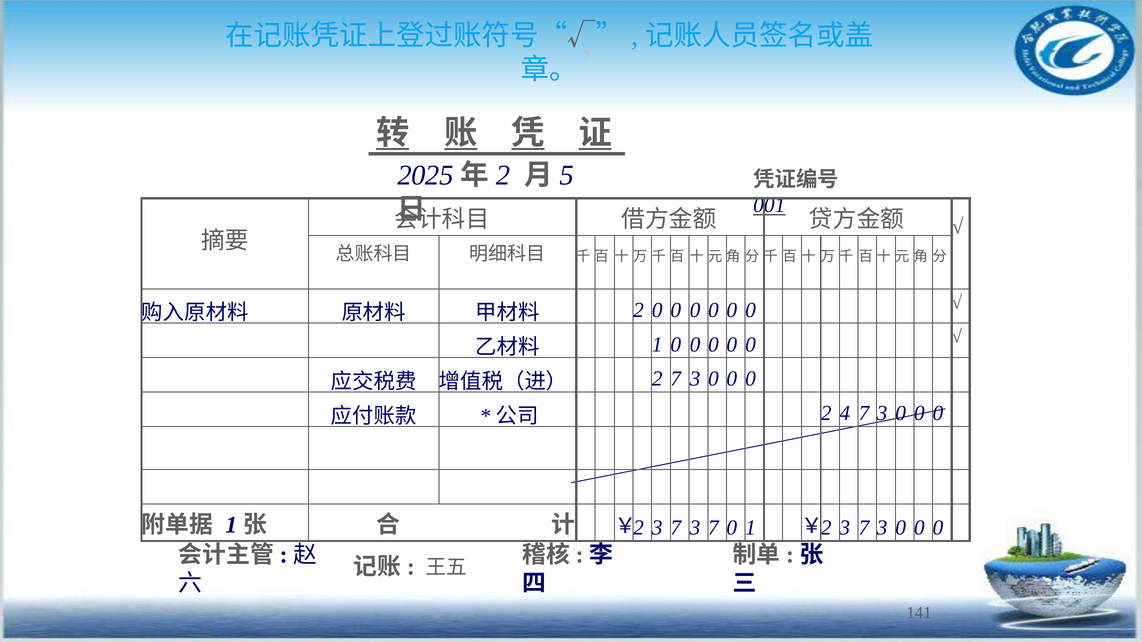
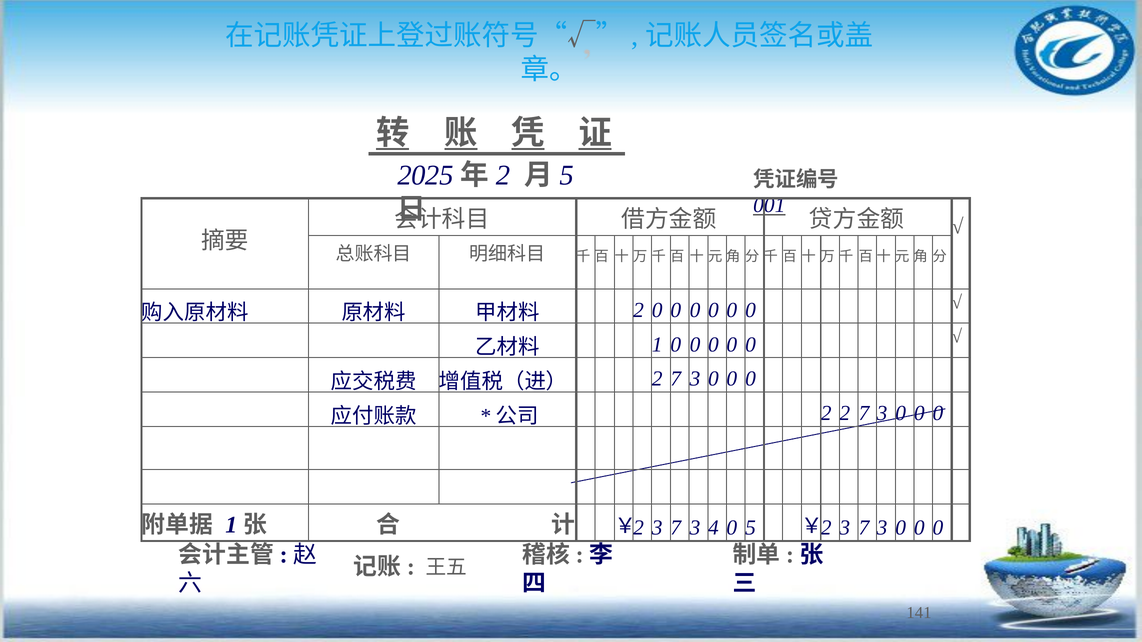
2 4: 4 -> 2 (845, 413)
7 3 7: 7 -> 4 (713, 528)
0 1: 1 -> 5 (751, 528)
